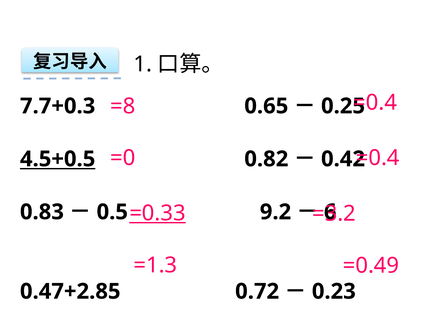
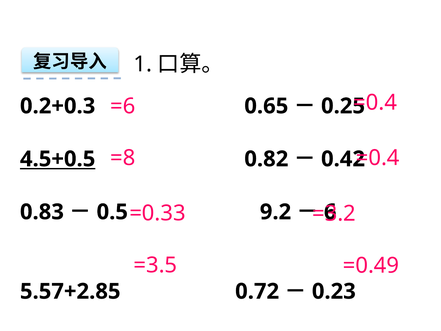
=8: =8 -> =6 (123, 106)
7.7+0.3: 7.7+0.3 -> 0.2+0.3 (58, 106)
=0: =0 -> =8 (123, 158)
=0.33 underline: present -> none (158, 213)
=1.3: =1.3 -> =3.5 (155, 265)
0.47+2.85: 0.47+2.85 -> 5.57+2.85 (70, 291)
